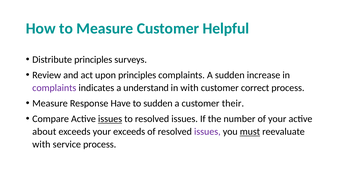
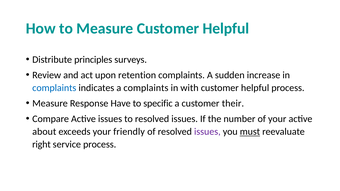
upon principles: principles -> retention (137, 75)
complaints colour: purple -> blue (54, 88)
a understand: understand -> complaints (146, 88)
correct: correct -> helpful (255, 88)
to sudden: sudden -> specific (158, 104)
issues underline: present -> none (110, 119)
your exceeds: exceeds -> friendly (129, 132)
with: with -> right (41, 145)
